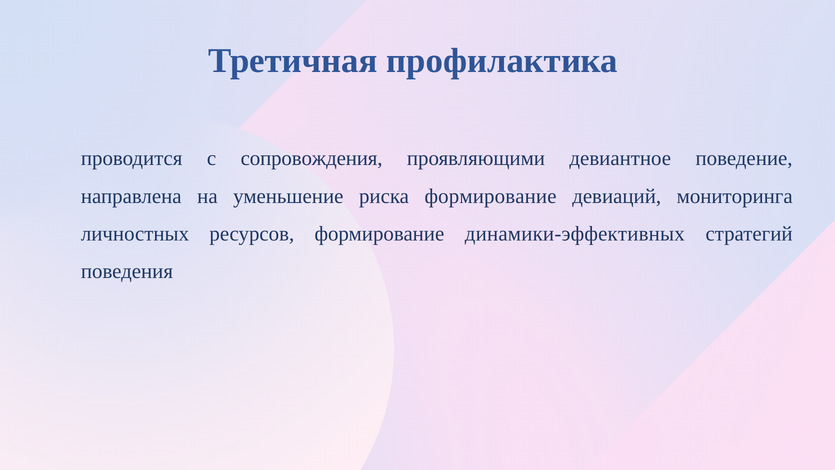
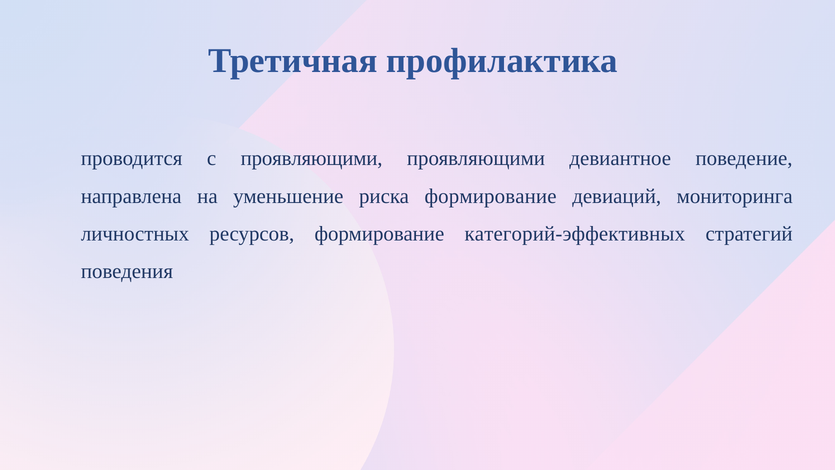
с сопровождения: сопровождения -> проявляющими (312, 158)
динамики-эффективных: динамики-эффективных -> категорий-эффективных (575, 234)
